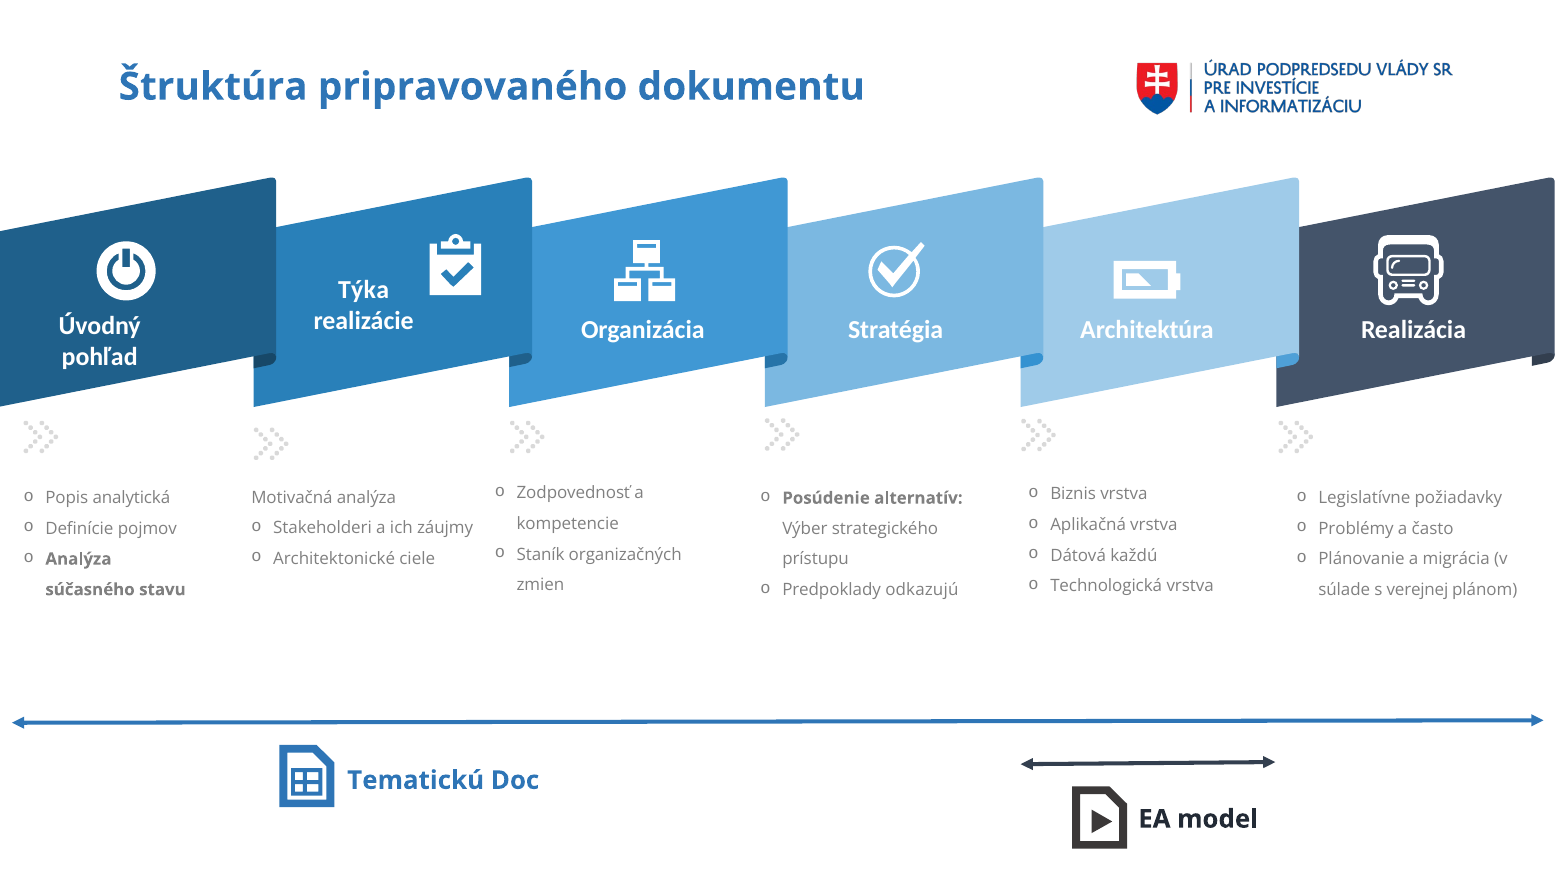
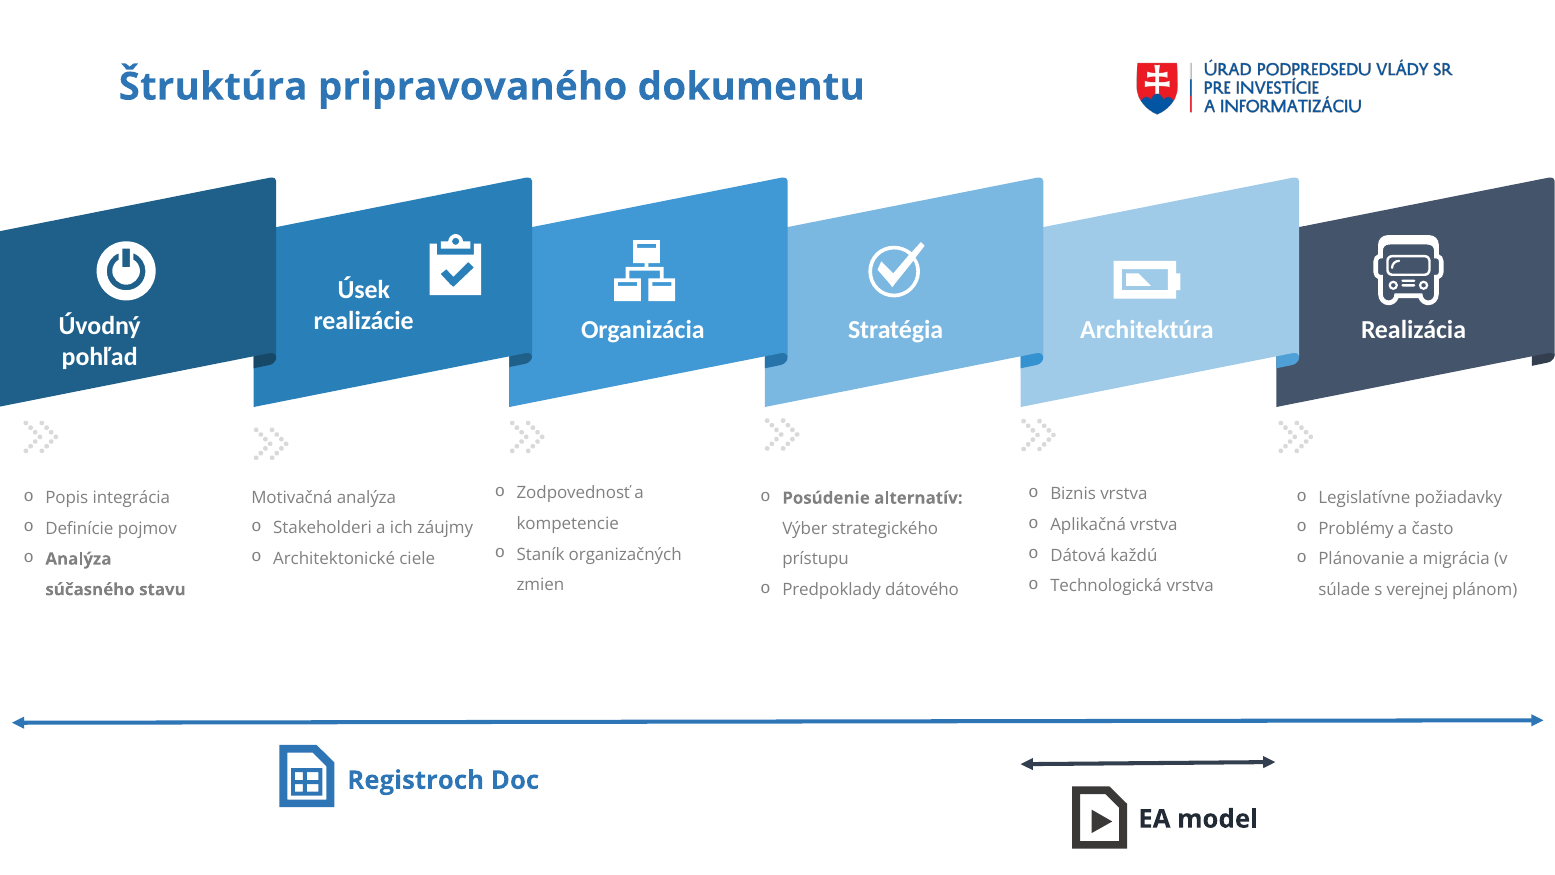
Týka: Týka -> Úsek (364, 290)
analytická: analytická -> integrácia (131, 498)
odkazujú: odkazujú -> dátového (922, 590)
Tematickú: Tematickú -> Registroch (416, 780)
